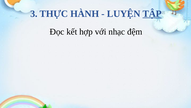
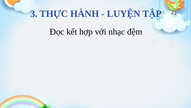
TẬP underline: present -> none (152, 14)
